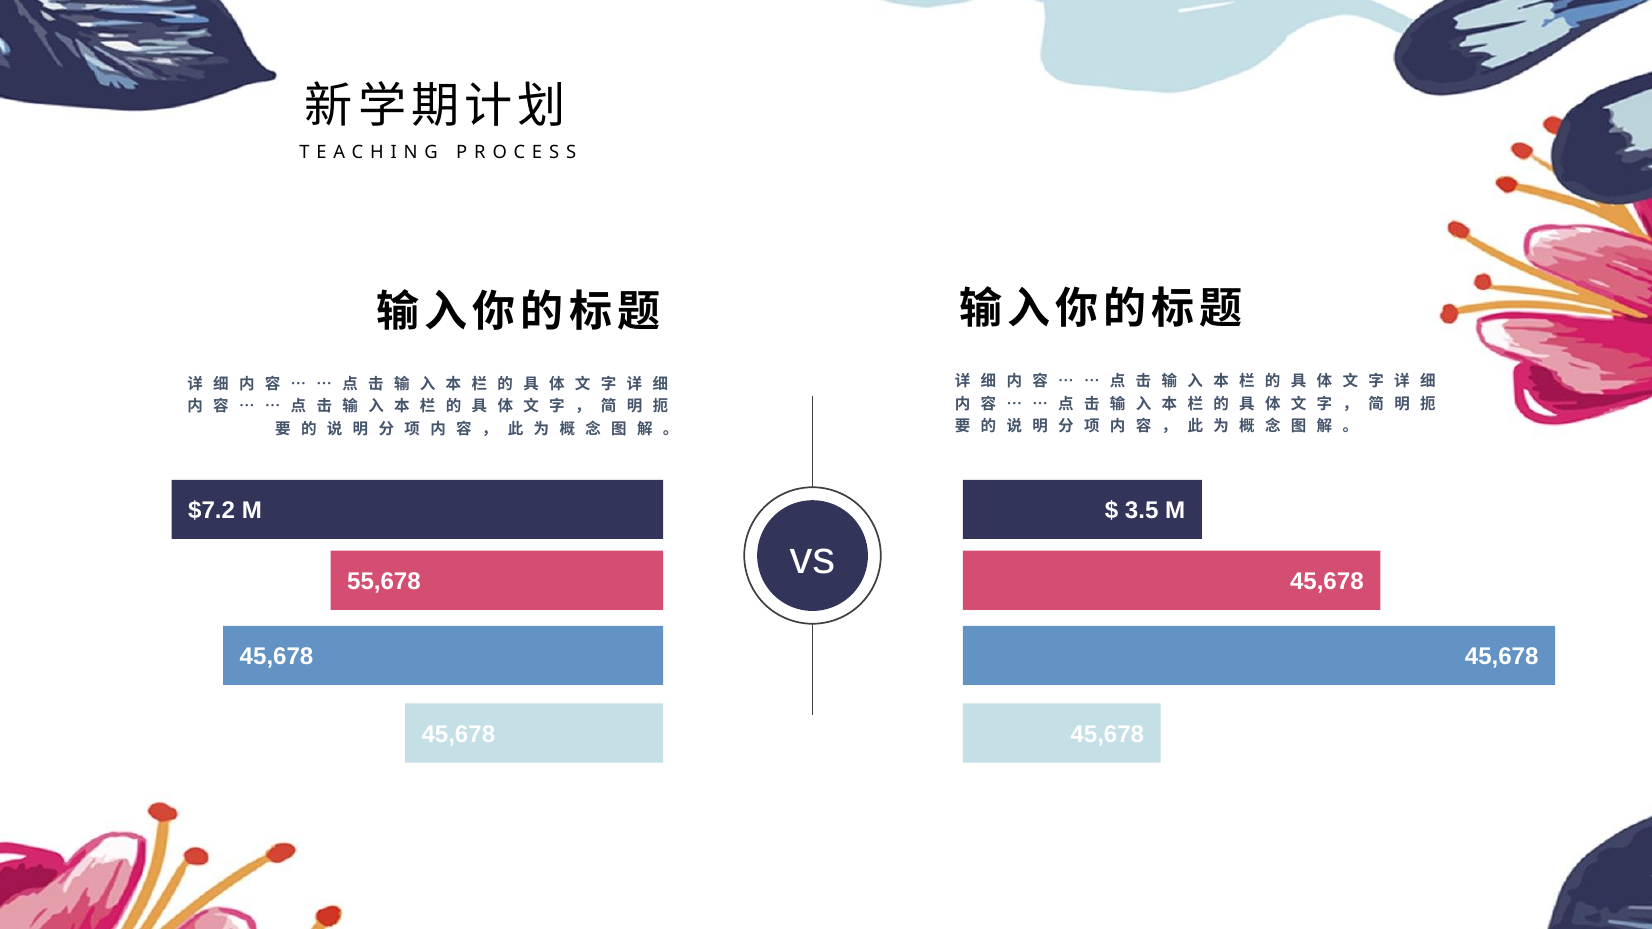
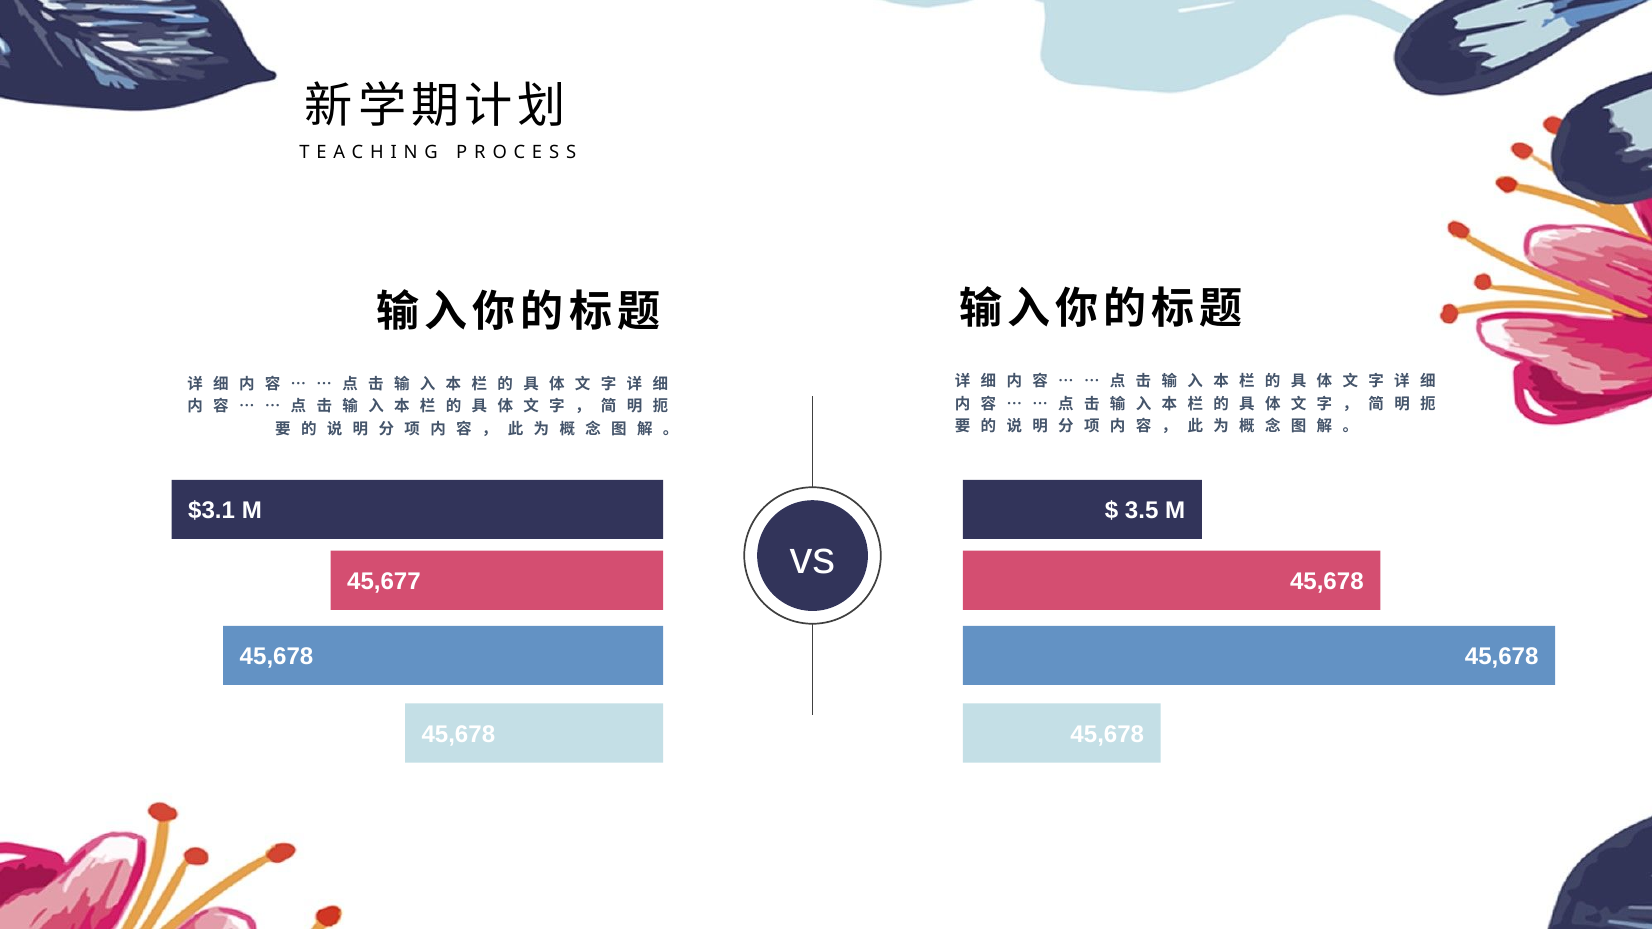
$7.2: $7.2 -> $3.1 (212, 511)
55,678: 55,678 -> 45,677 (384, 582)
